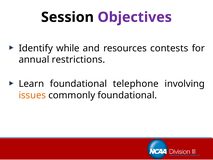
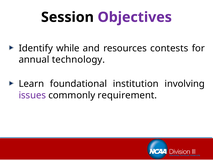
restrictions: restrictions -> technology (78, 60)
telephone: telephone -> institution (136, 84)
issues colour: orange -> purple (32, 95)
commonly foundational: foundational -> requirement (127, 95)
